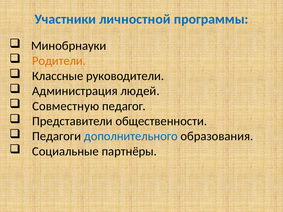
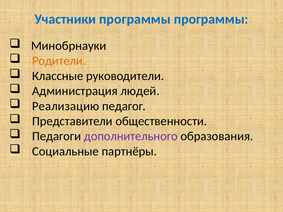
Участники личностной: личностной -> программы (135, 19)
Совместную: Совместную -> Реализацию (66, 106)
дополнительного colour: blue -> purple (131, 136)
